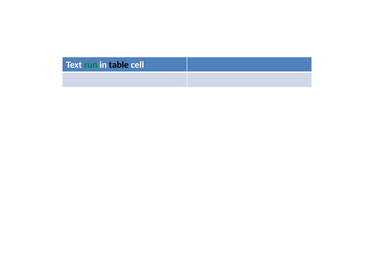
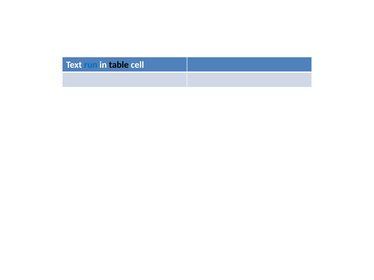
run colour: green -> blue (91, 65)
